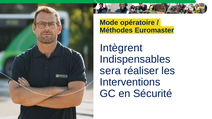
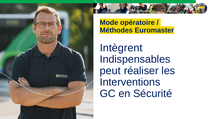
sera: sera -> peut (110, 71)
